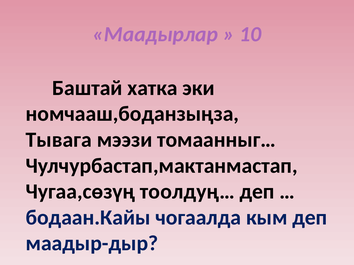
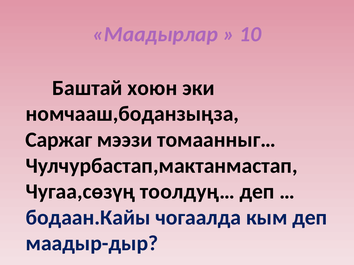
хатка: хатка -> хоюн (152, 88)
Тывага: Тывага -> Саржаг (59, 140)
